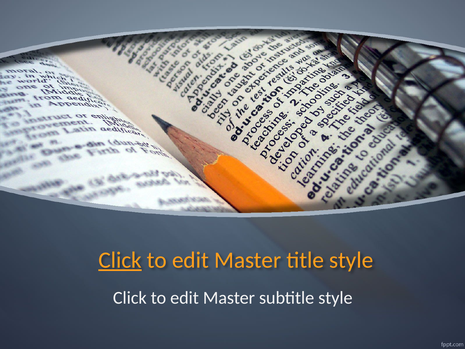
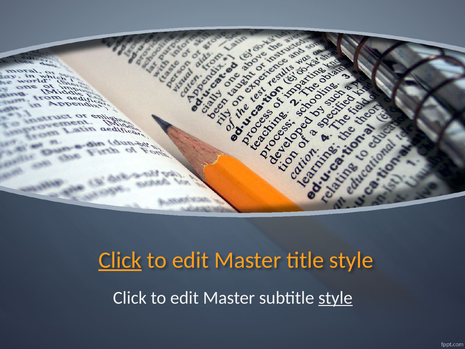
style underline: none -> present (335, 298)
